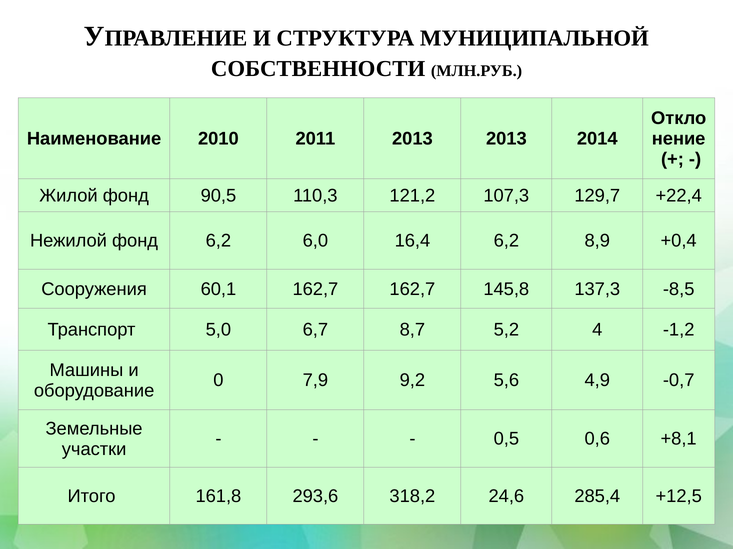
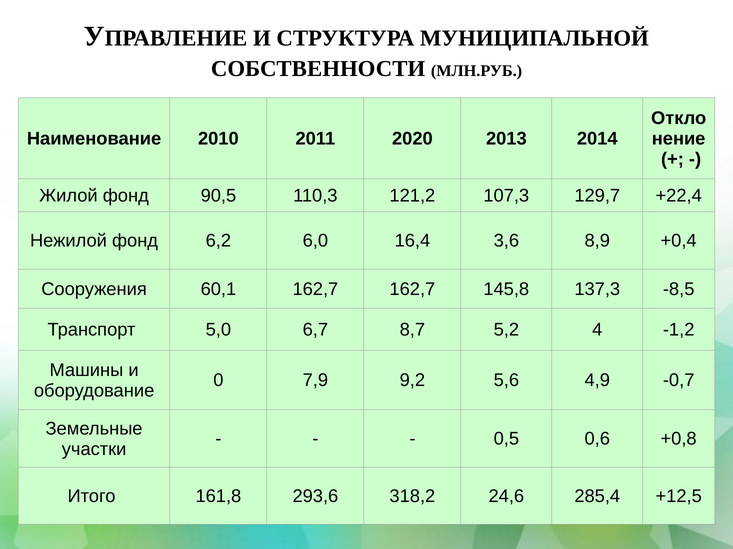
2011 2013: 2013 -> 2020 (412, 139)
16,4 6,2: 6,2 -> 3,6 (506, 241)
+8,1: +8,1 -> +0,8 (679, 439)
